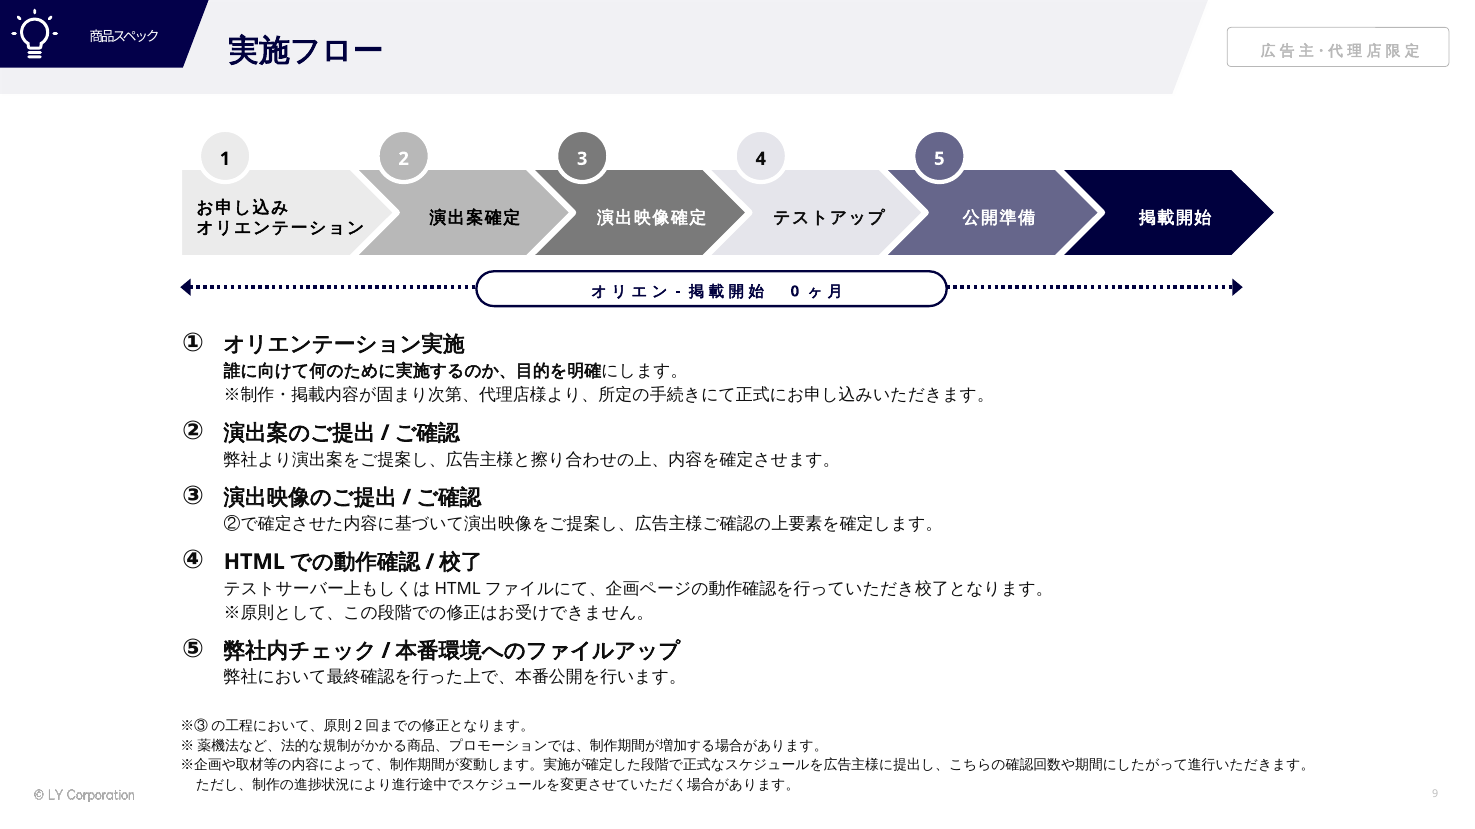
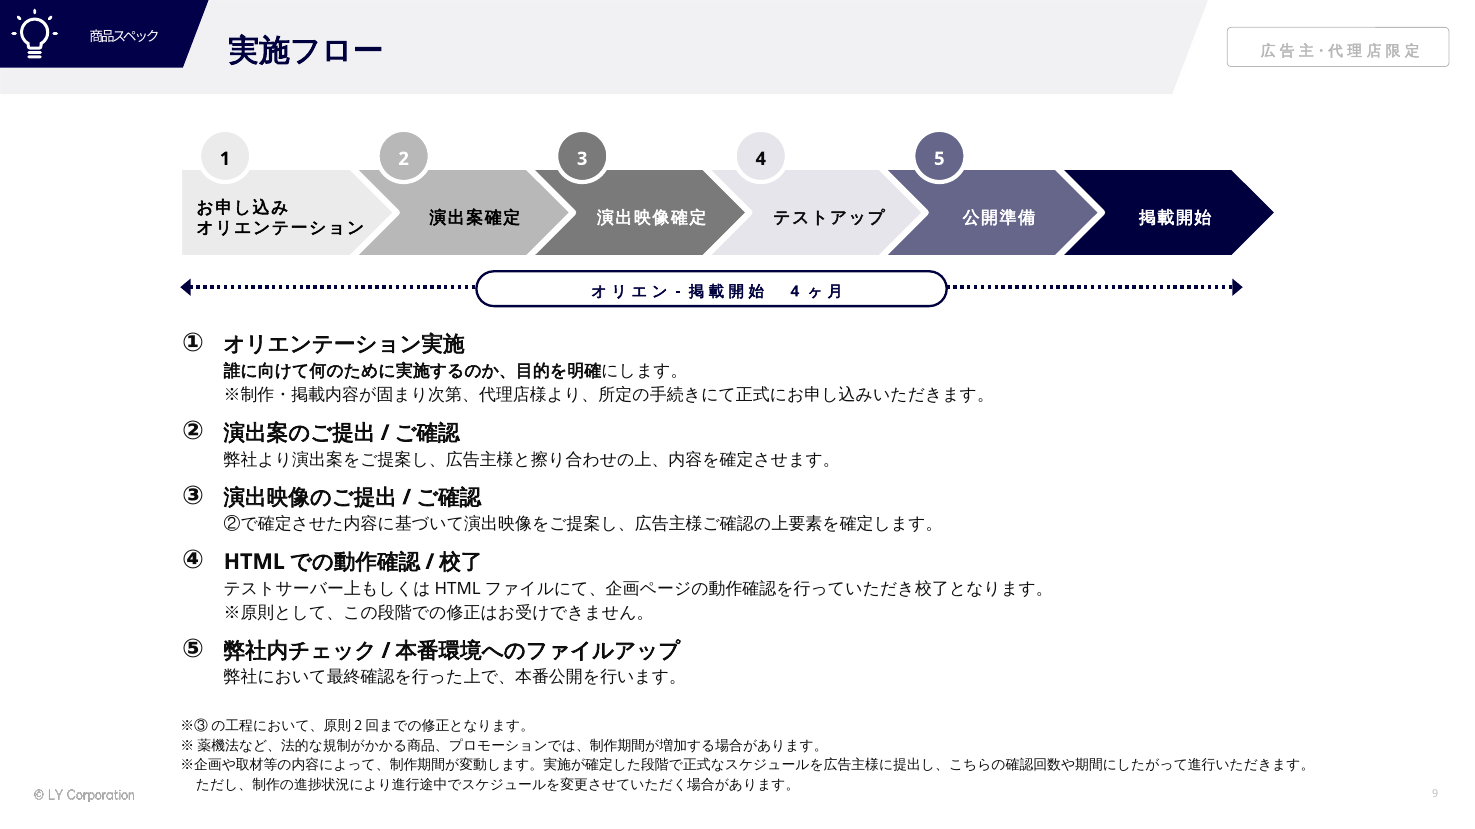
0: 0 -> 4 (795, 292)
